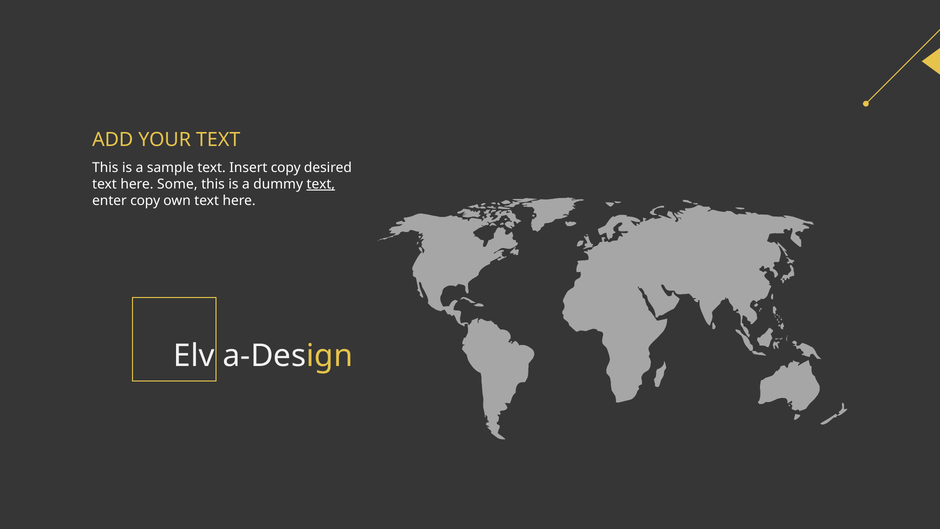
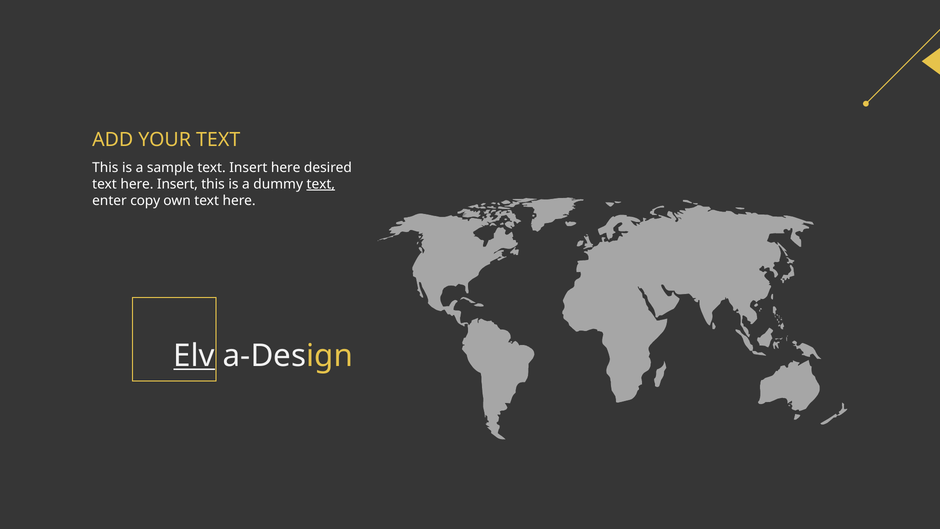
Insert copy: copy -> here (286, 168)
here Some: Some -> Insert (177, 184)
Elv underline: none -> present (194, 356)
